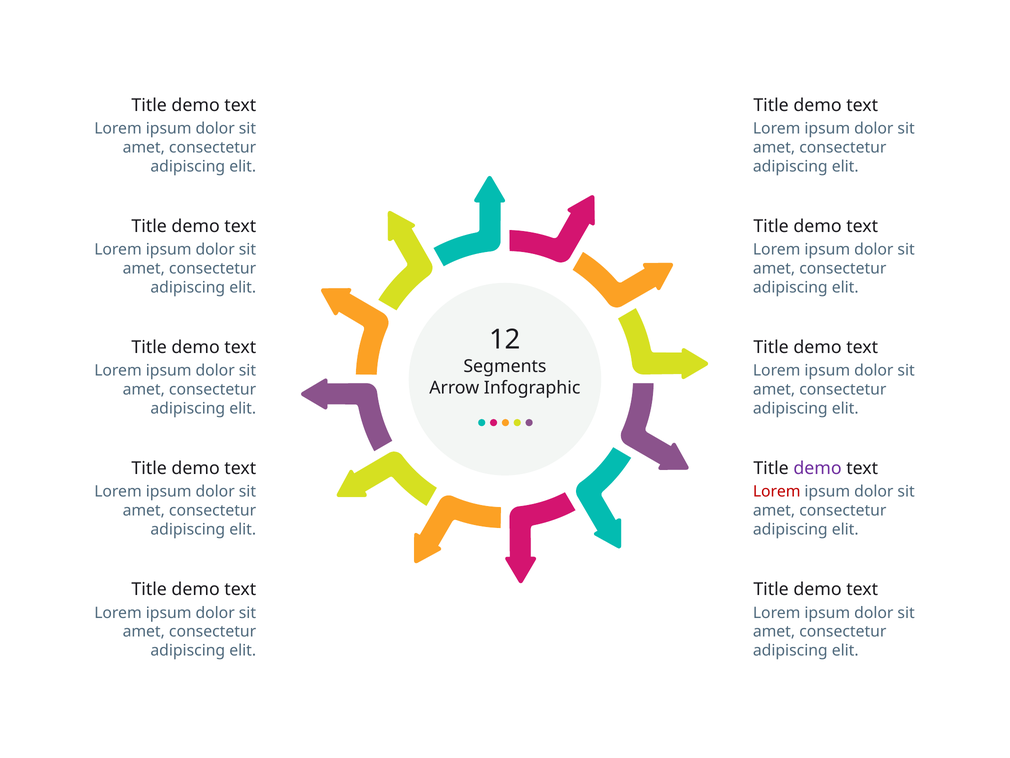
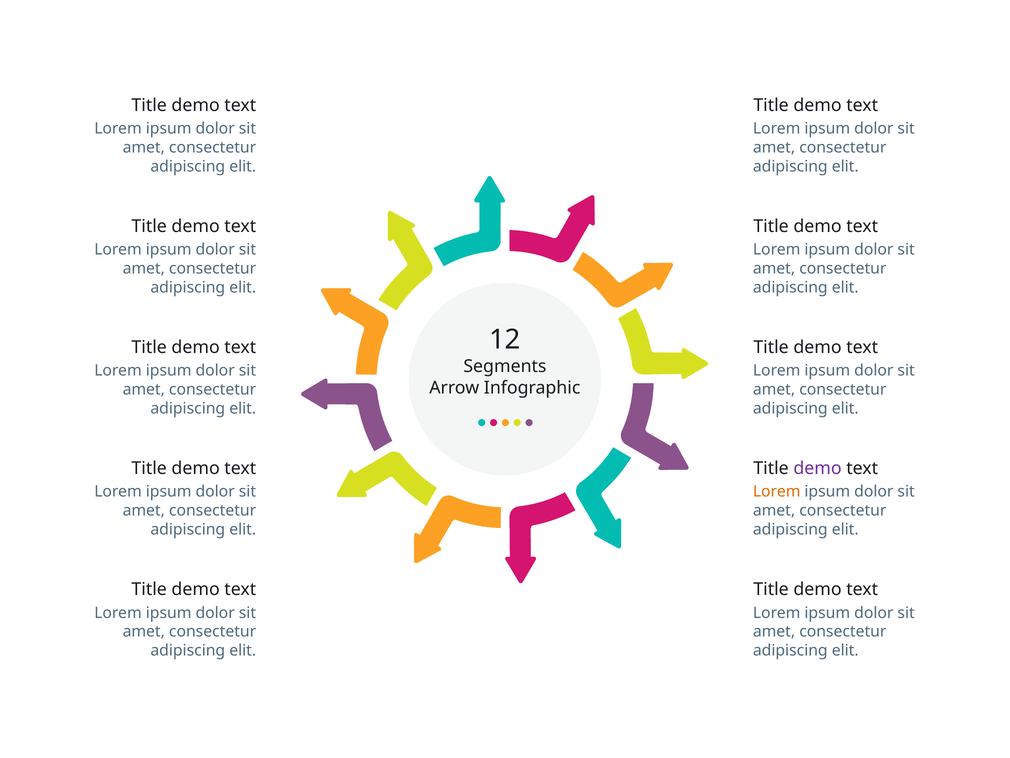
Lorem colour: red -> orange (777, 491)
